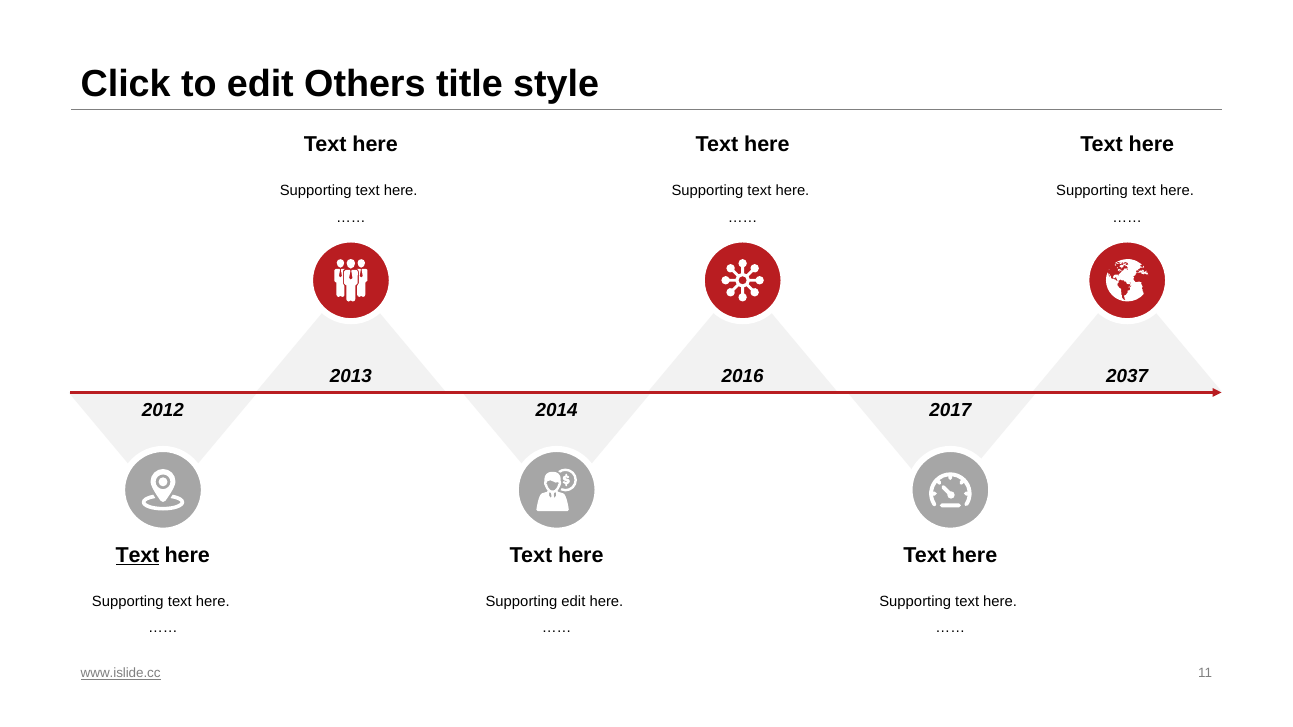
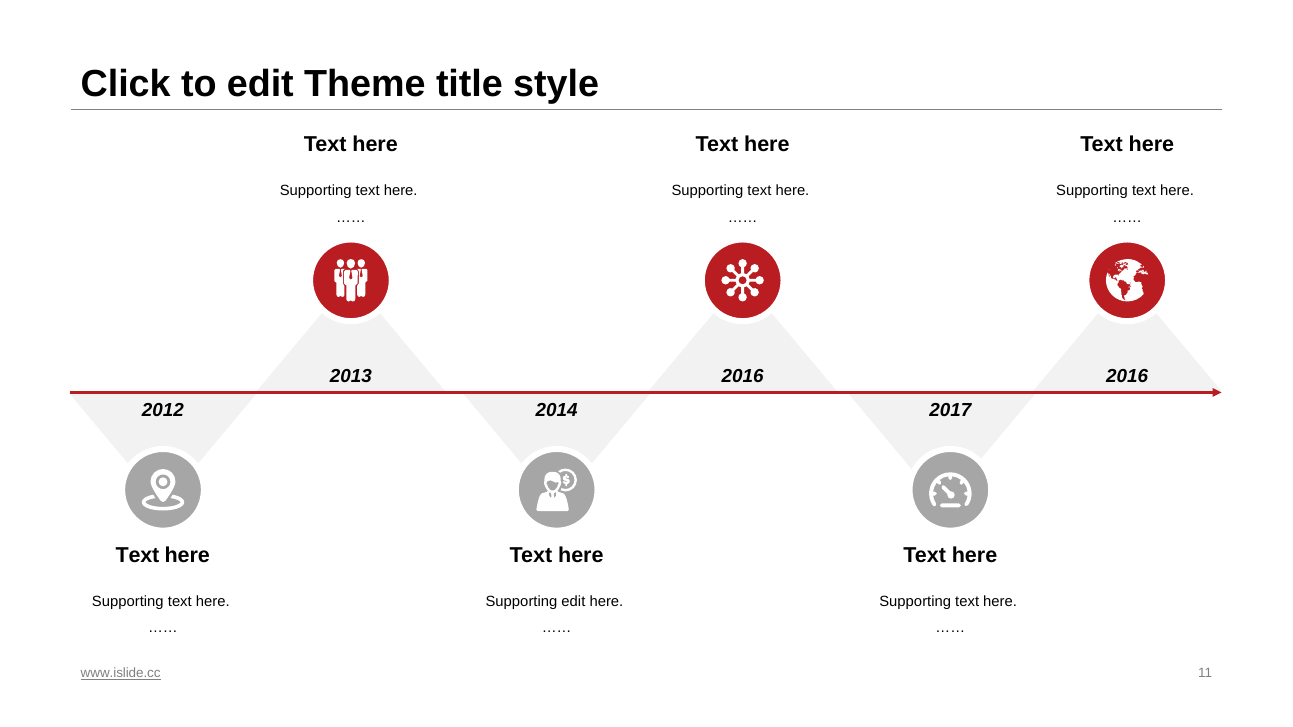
Others: Others -> Theme (365, 84)
2016 2037: 2037 -> 2016 (1127, 377)
Text underline: present -> none (137, 556)
